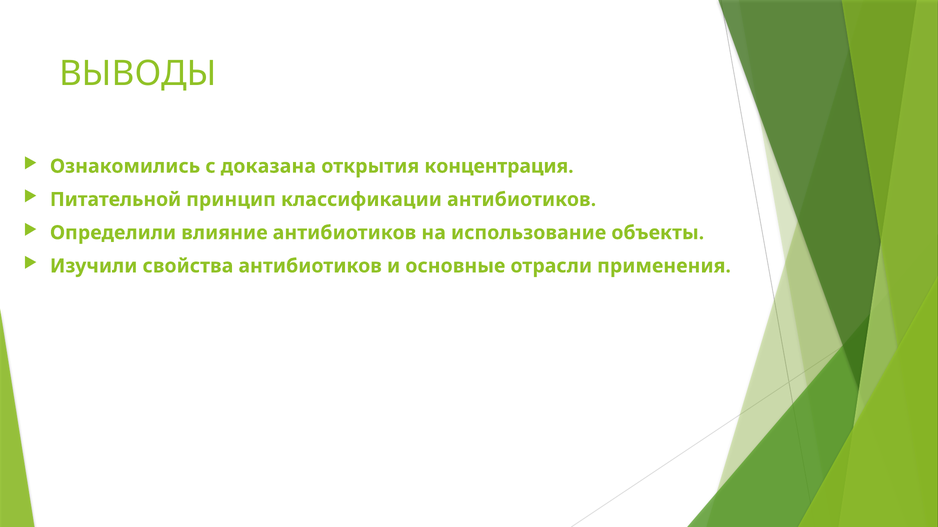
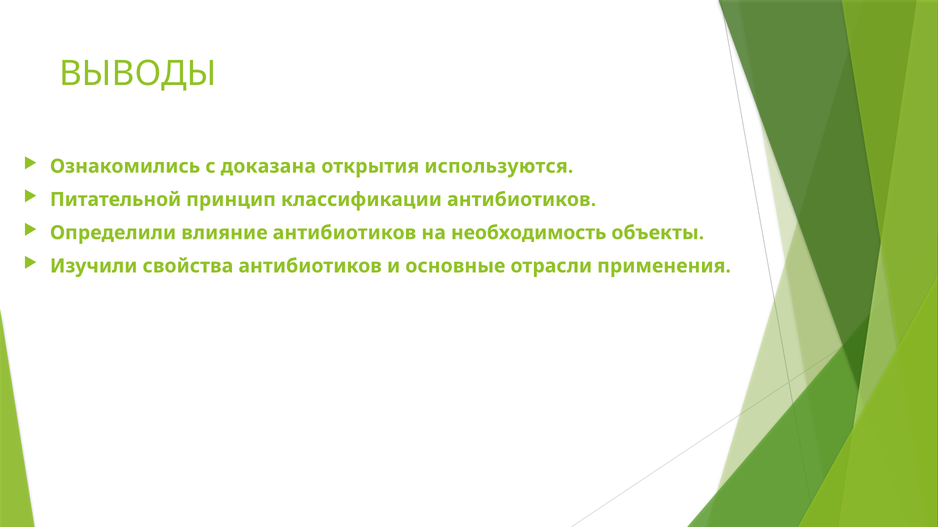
концентрация: концентрация -> используются (499, 166)
использование: использование -> необходимость (529, 233)
